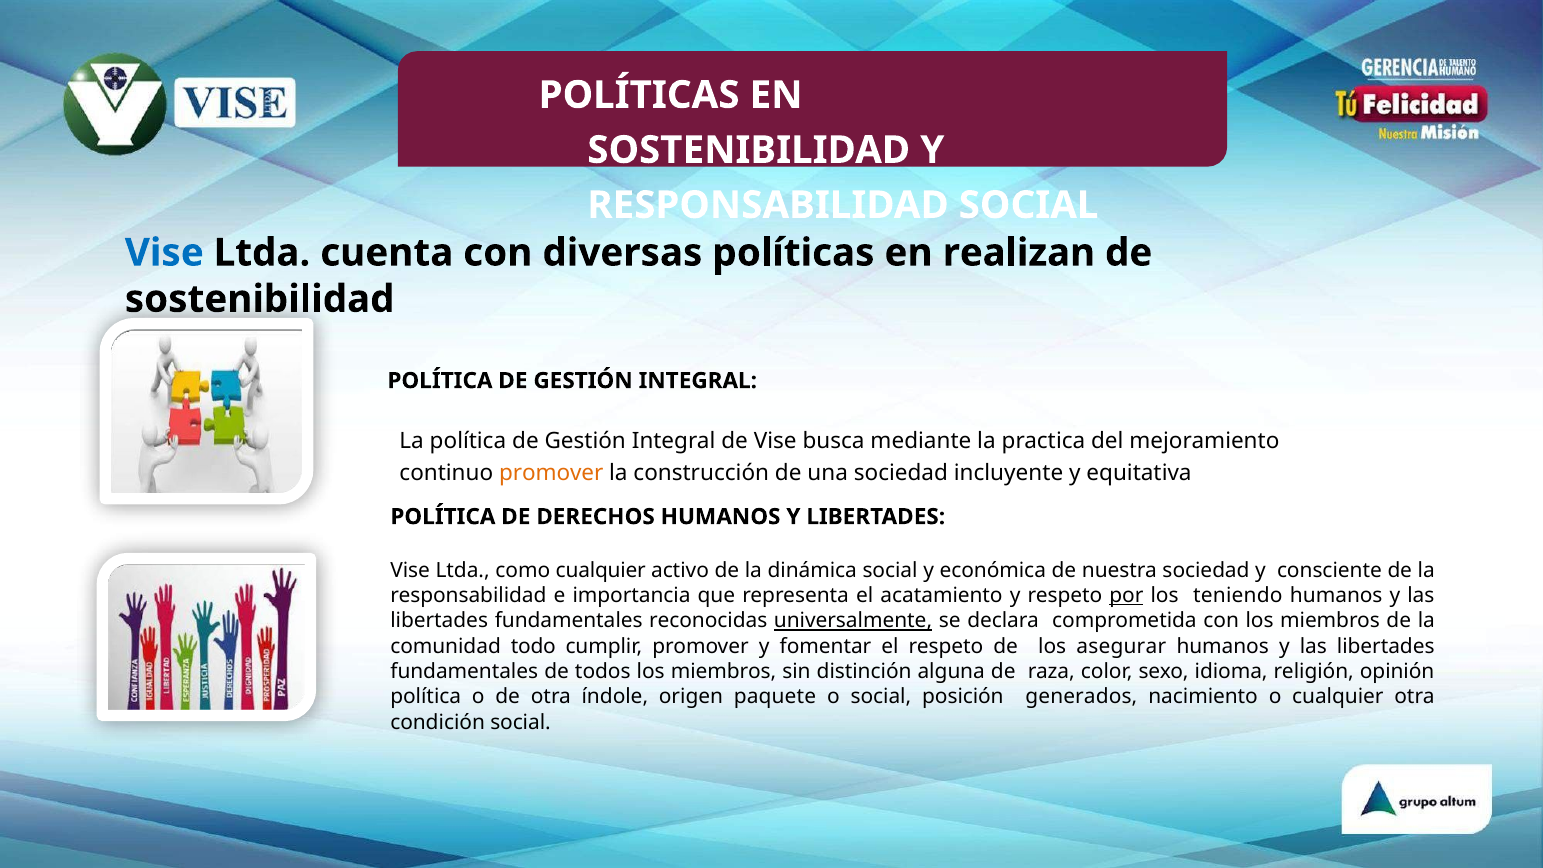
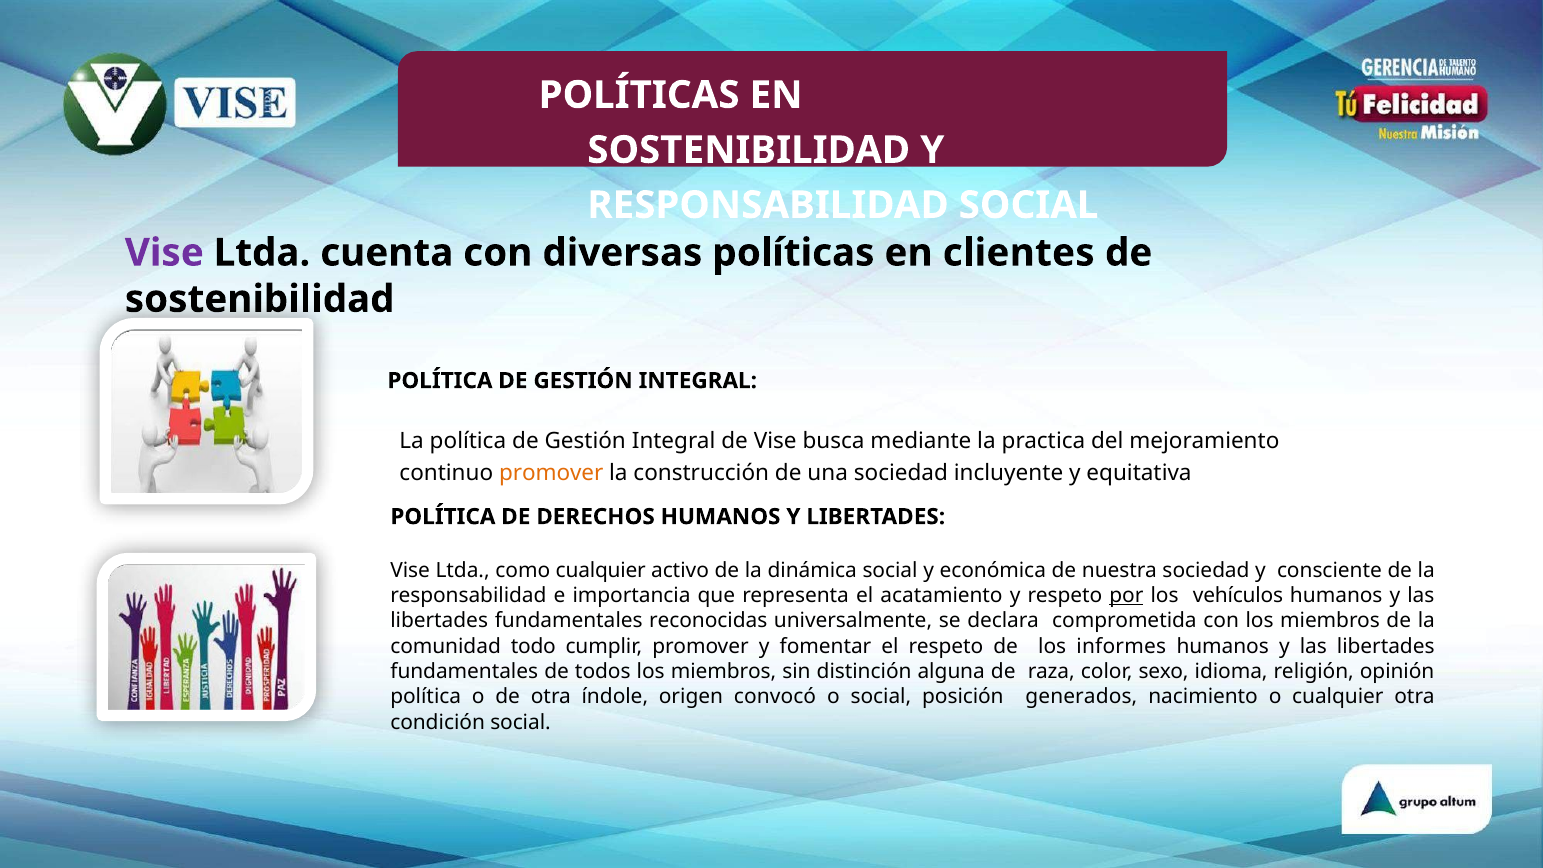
Vise colour: blue -> purple (164, 253)
realizan: realizan -> clientes (1019, 253)
teniendo: teniendo -> vehículos (1238, 596)
universalmente underline: present -> none (853, 621)
asegurar: asegurar -> informes (1121, 646)
paquete: paquete -> convocó (775, 697)
